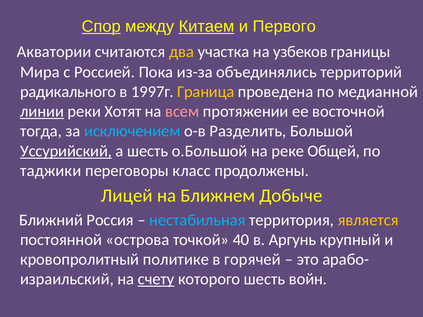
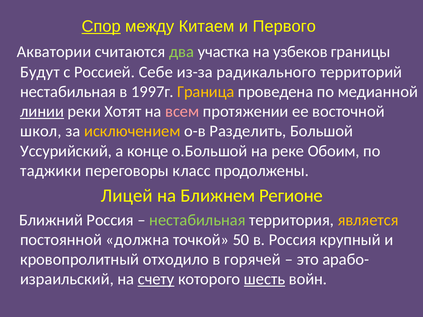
Китаем underline: present -> none (207, 26)
два colour: yellow -> light green (182, 52)
Мира: Мира -> Будут (40, 72)
Пока: Пока -> Себе (156, 72)
объединялись: объединялись -> радикального (266, 72)
радикального: радикального -> нестабильная (68, 92)
тогда: тогда -> школ (41, 131)
исключением colour: light blue -> yellow (132, 131)
Уссурийский underline: present -> none (66, 151)
а шесть: шесть -> конце (148, 151)
Общей: Общей -> Обоим (334, 151)
Добыче: Добыче -> Регионе (291, 196)
нестабильная colour: light blue -> light green (197, 220)
острова: острова -> должна (137, 240)
40: 40 -> 50 (241, 240)
в Аргунь: Аргунь -> Россия (292, 240)
политике: политике -> отходило (176, 260)
шесть underline: none -> present (265, 279)
